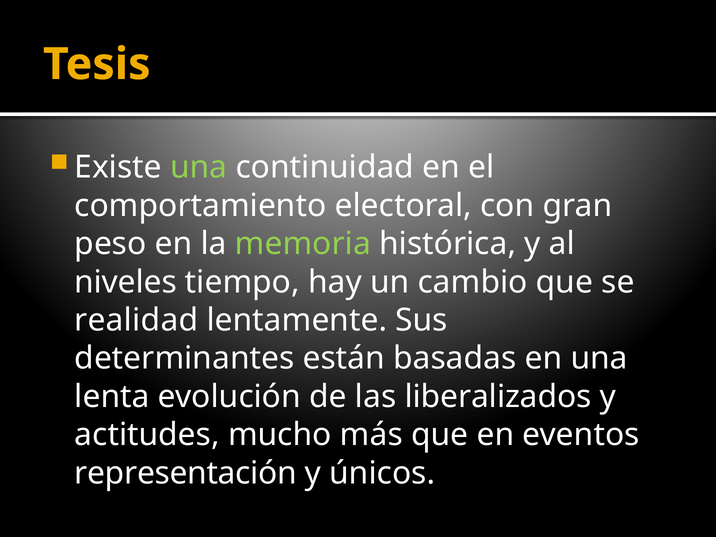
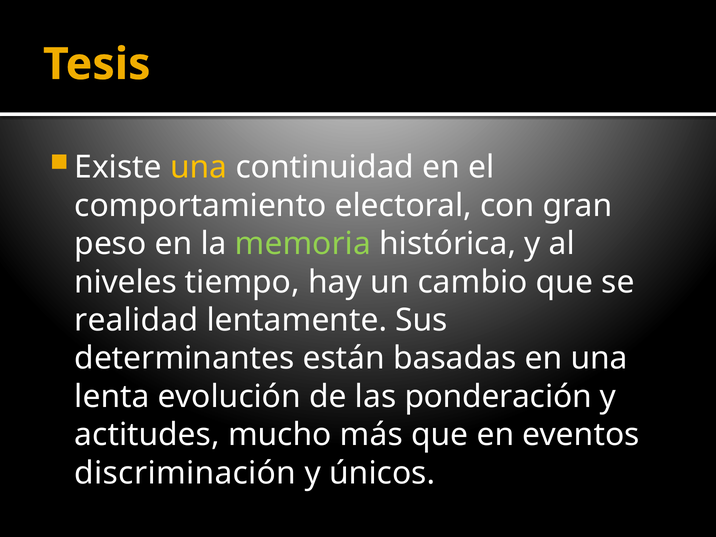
una colour: light green -> yellow (199, 167)
liberalizados: liberalizados -> ponderación (498, 397)
representación: representación -> discriminación (185, 473)
